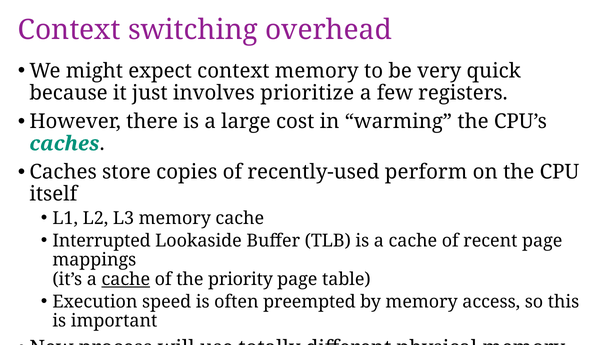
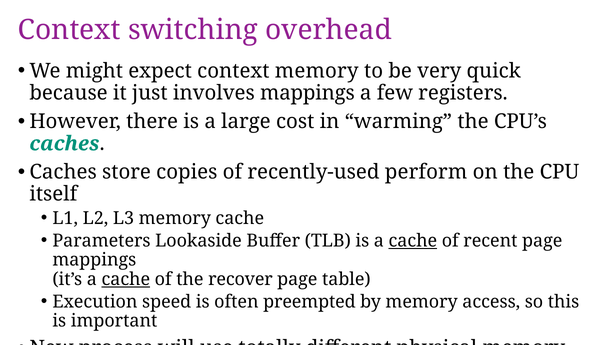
involves prioritize: prioritize -> mappings (307, 93)
Interrupted: Interrupted -> Parameters (101, 241)
cache underline: none -> present (413, 241)
priority: priority -> recover (240, 280)
